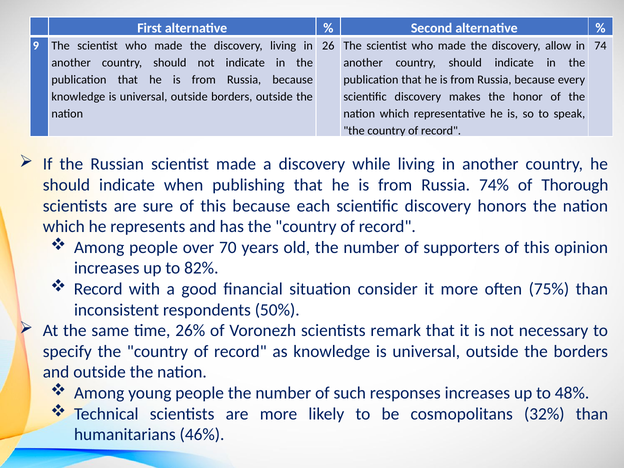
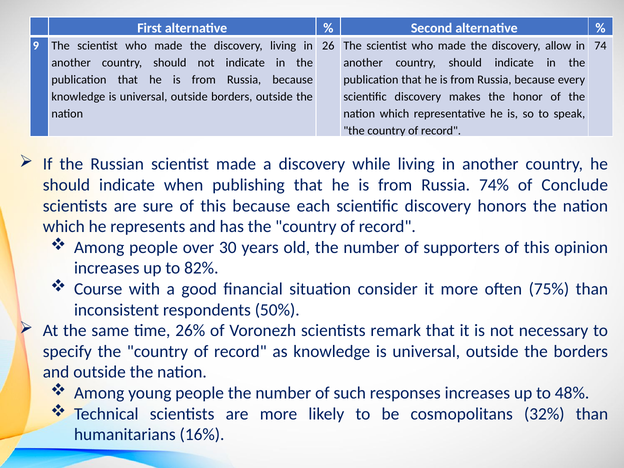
Thorough: Thorough -> Conclude (575, 185)
70: 70 -> 30 (228, 247)
Record: Record -> Course (98, 289)
46%: 46% -> 16% (202, 435)
